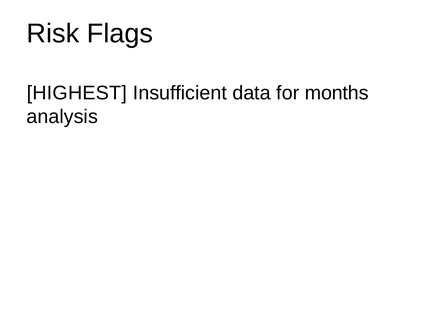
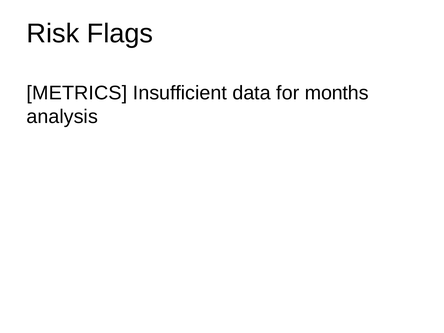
HIGHEST: HIGHEST -> METRICS (77, 93)
